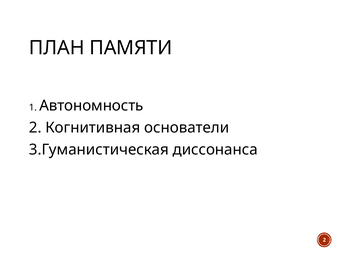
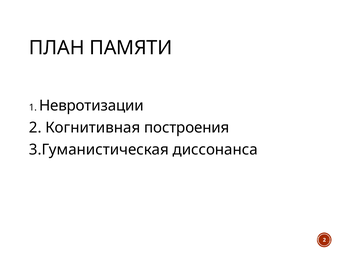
Автономность: Автономность -> Невротизации (91, 106)
основатели: основатели -> построения (187, 128)
